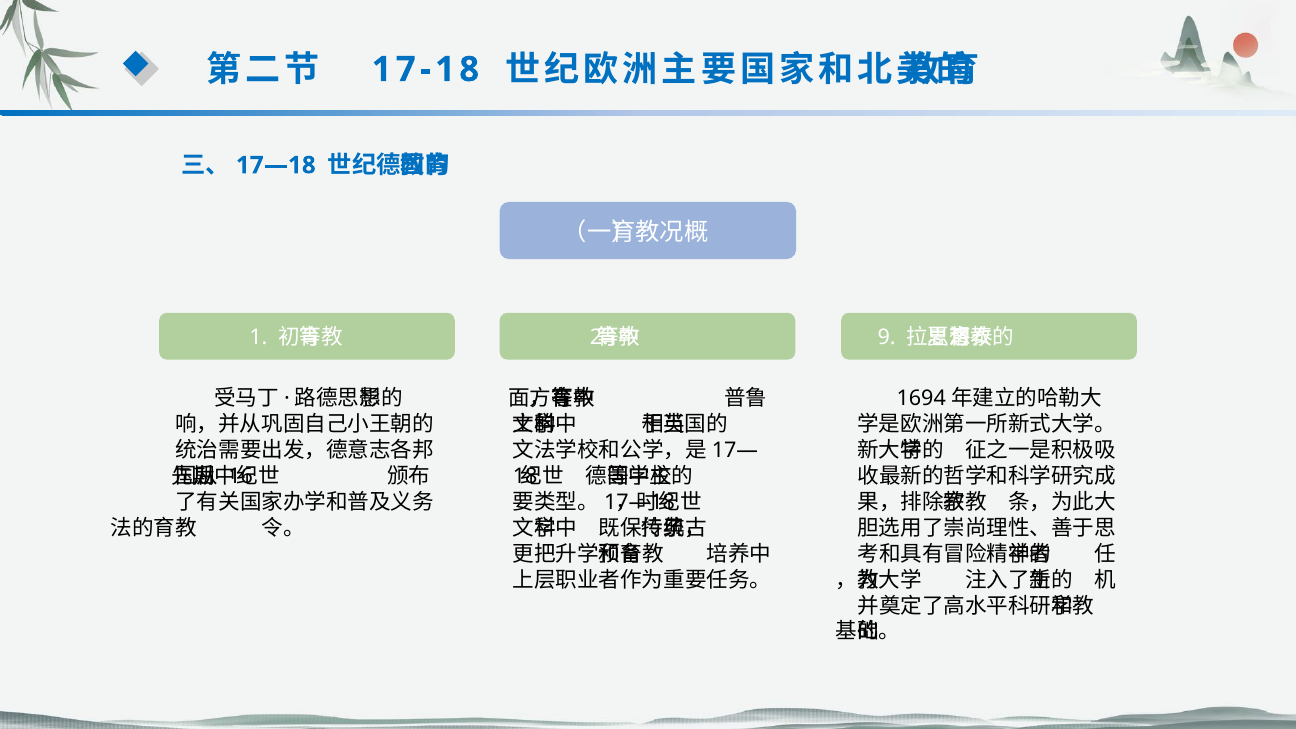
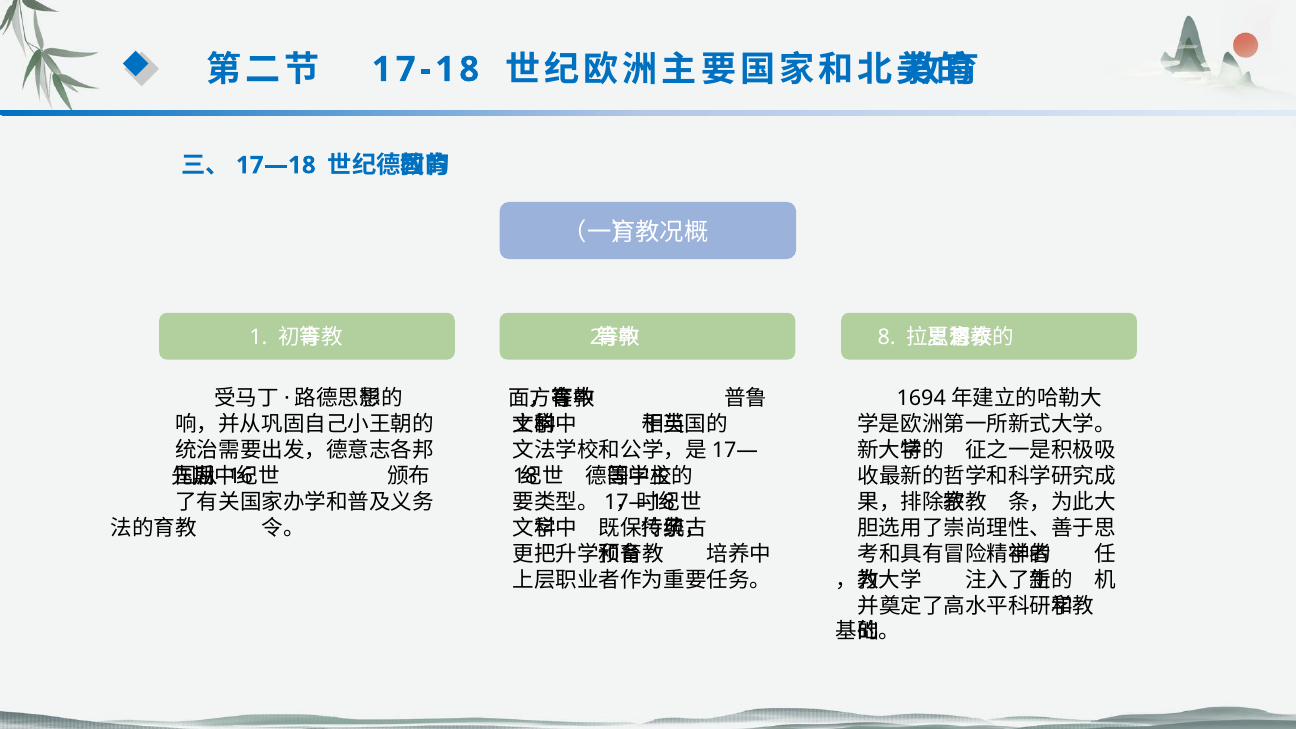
9: 9 -> 8 (887, 338)
